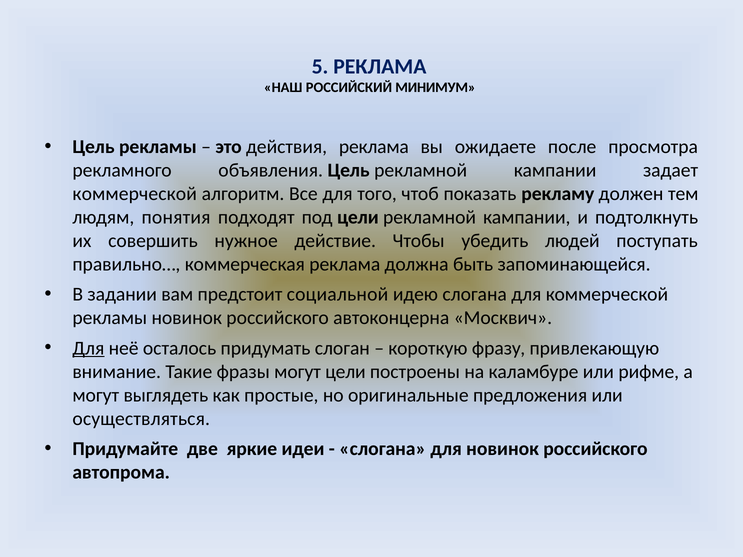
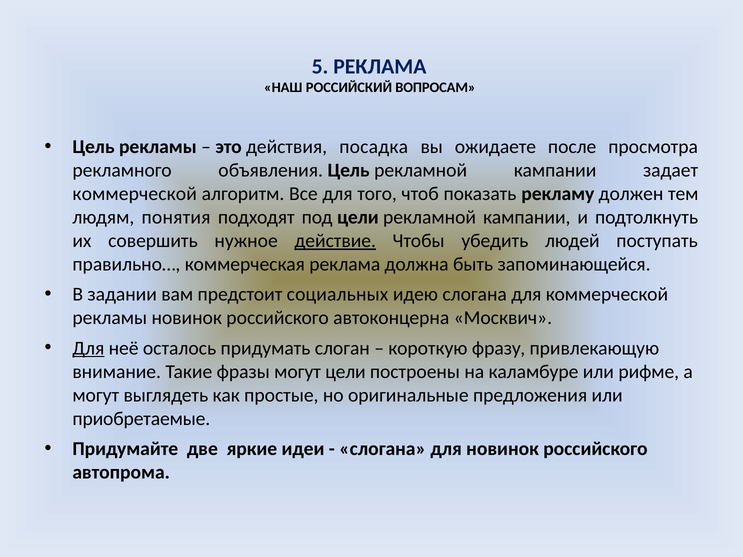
МИНИМУМ: МИНИМУМ -> ВОПРОСАМ (435, 88)
действия реклама: реклама -> посадка (374, 147)
действие underline: none -> present (335, 241)
социальной: социальной -> социальных (338, 295)
осуществляться: осуществляться -> приобретаемые (141, 419)
